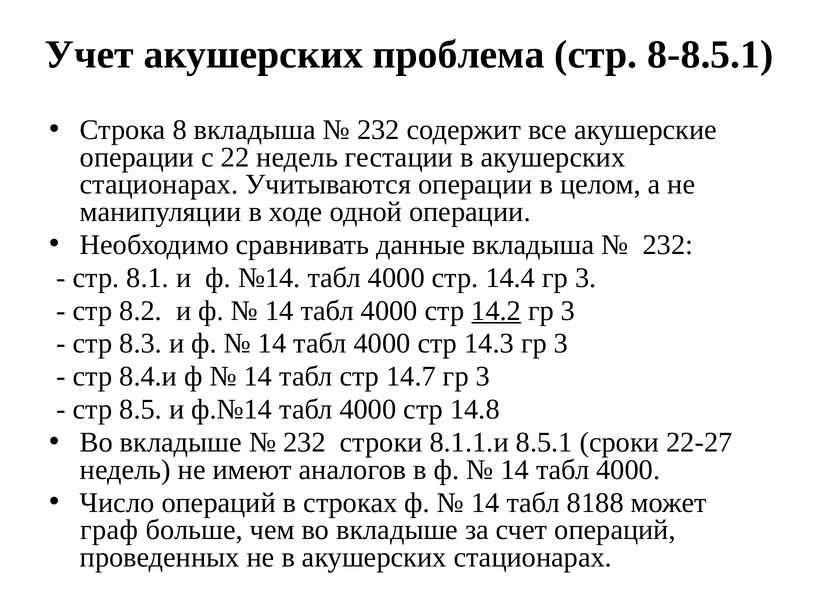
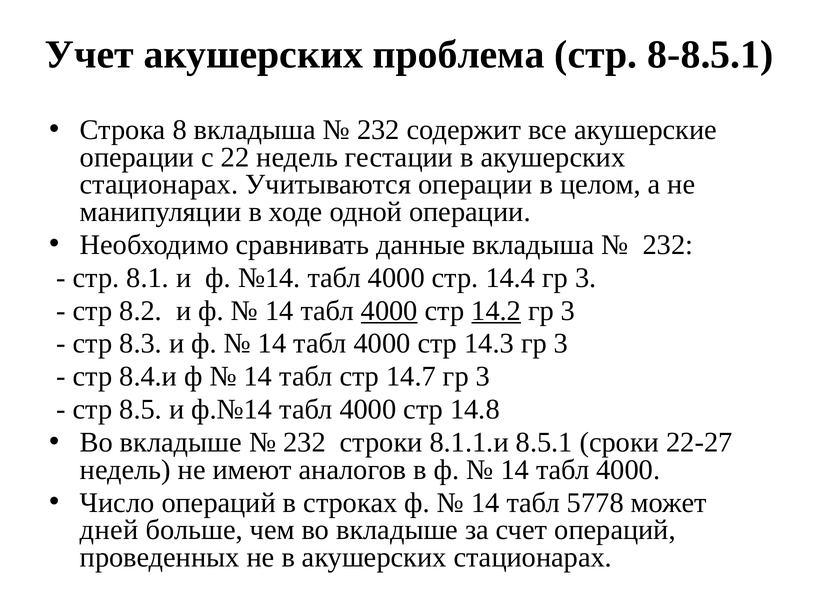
4000 underline: none -> present (389, 311)
8188: 8188 -> 5778 (595, 503)
граф: граф -> дней (109, 530)
